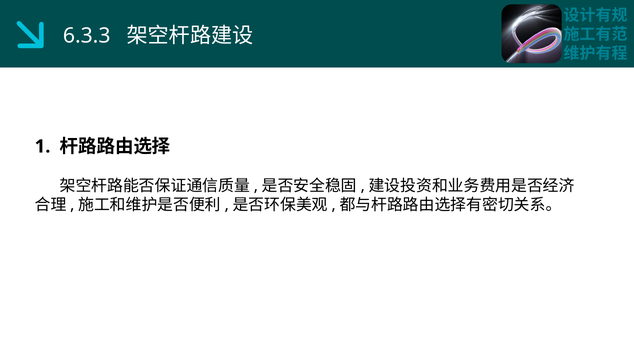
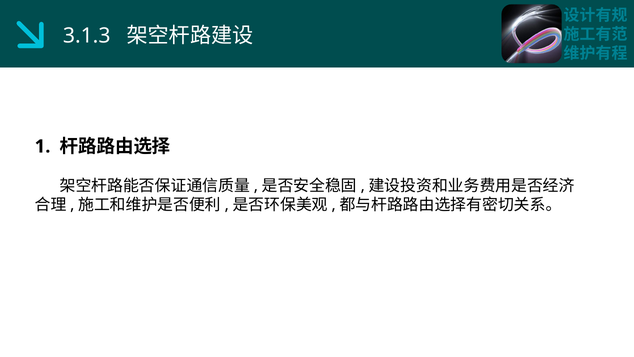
6.3.3: 6.3.3 -> 3.1.3 (87, 36)
